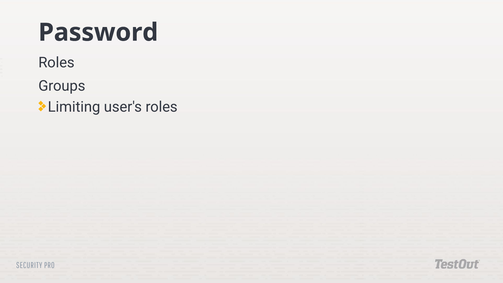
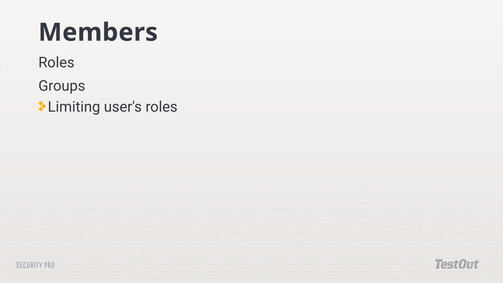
Password: Password -> Members (98, 32)
